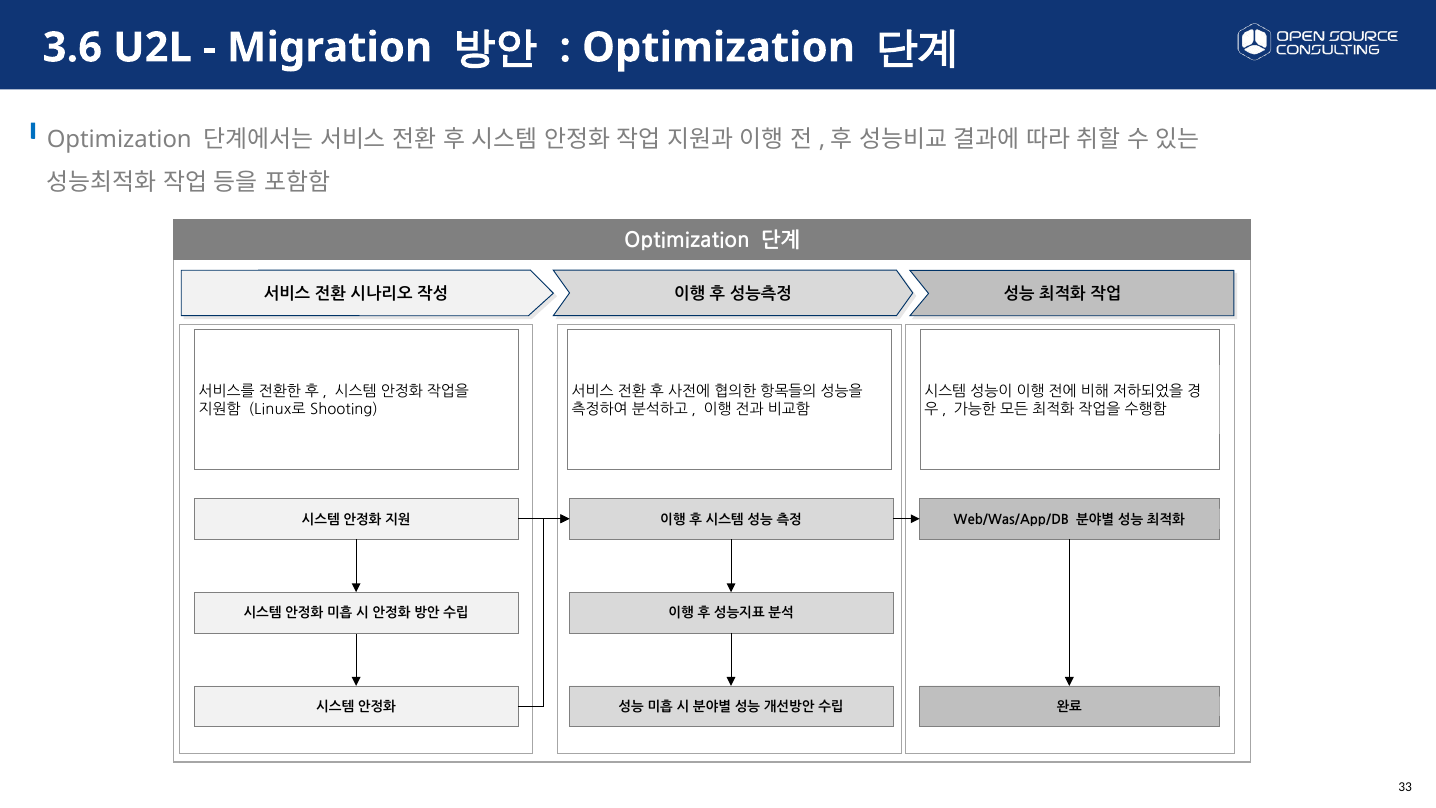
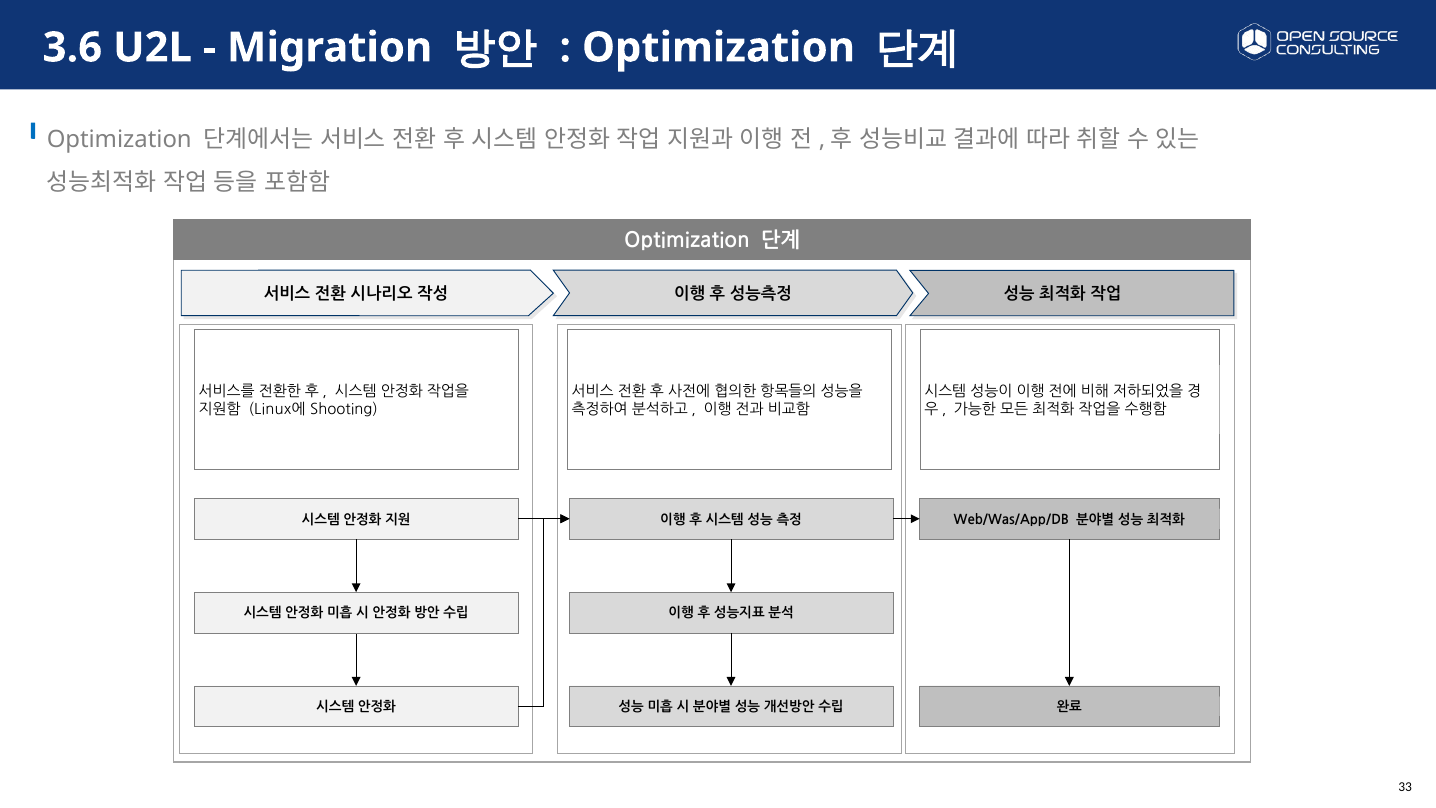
Linux로: Linux로 -> Linux에 (277, 409)
